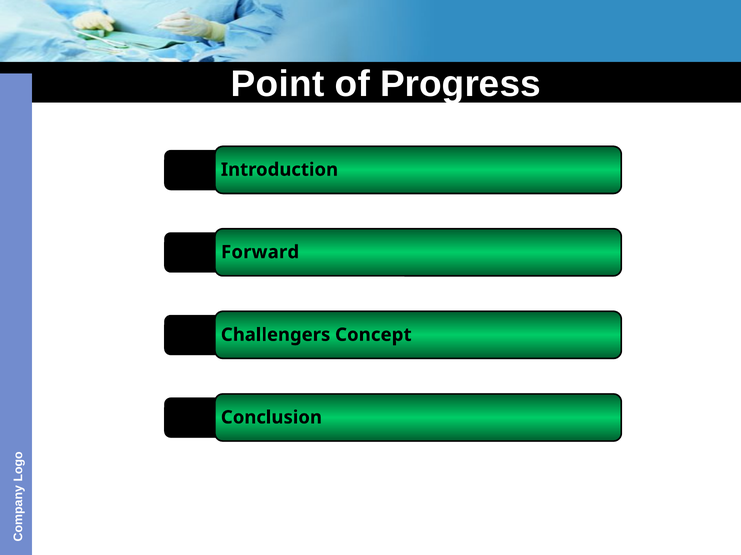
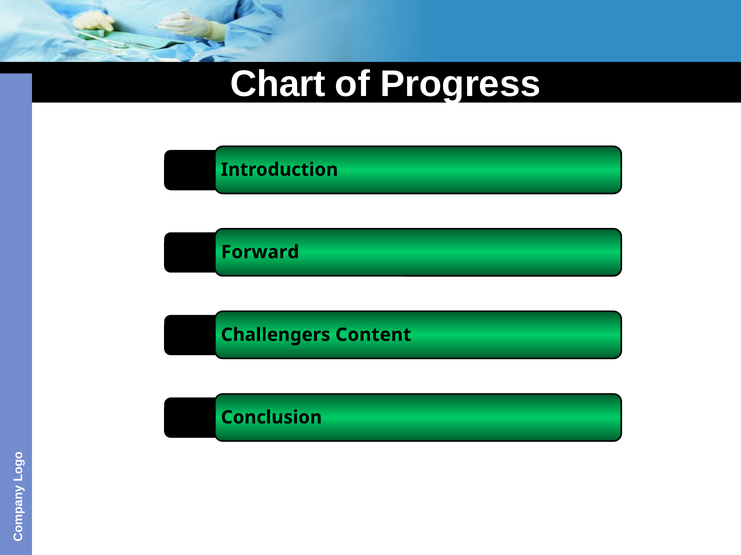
Point: Point -> Chart (278, 84)
Concept: Concept -> Content (373, 335)
